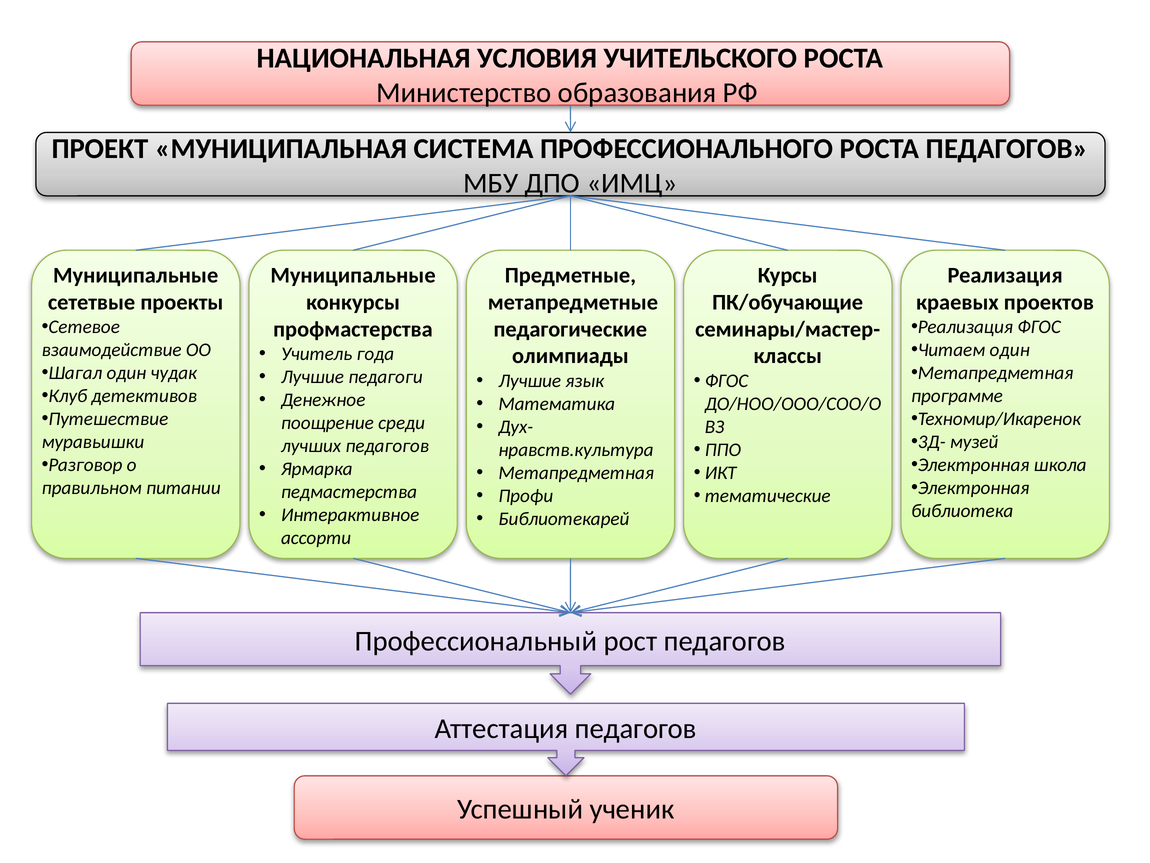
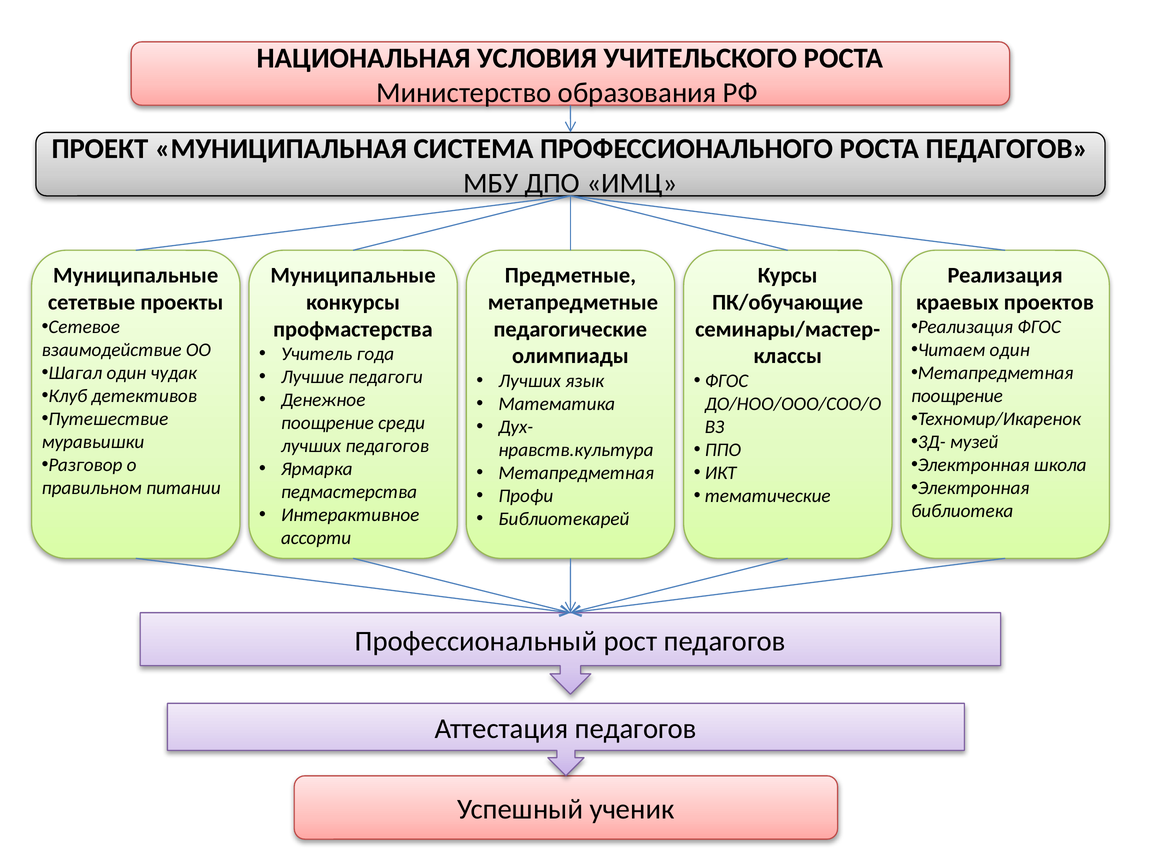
Лучшие: Лучшие -> Лучших (530, 381)
программе: программе -> поощрение (957, 396)
